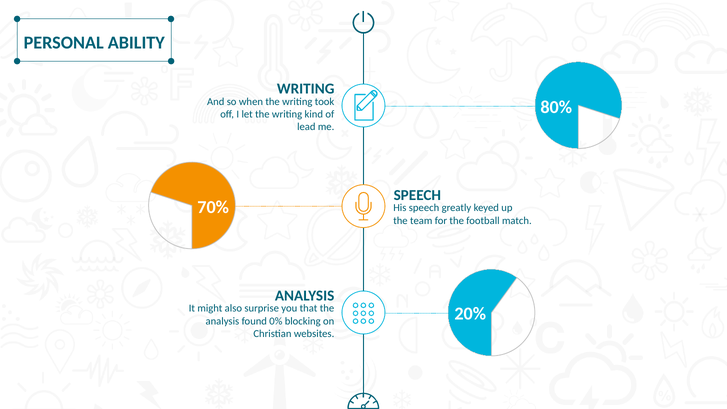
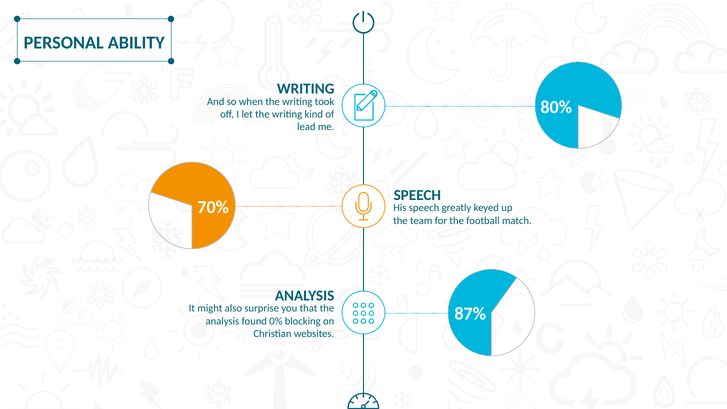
20%: 20% -> 87% (470, 314)
